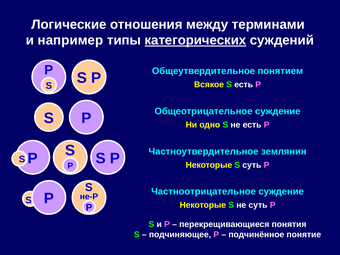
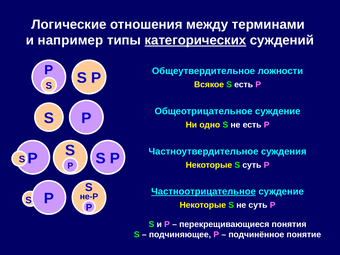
понятием: понятием -> ложности (280, 71)
землянин: землянин -> суждения (284, 151)
Частноотрицательное underline: none -> present (203, 192)
